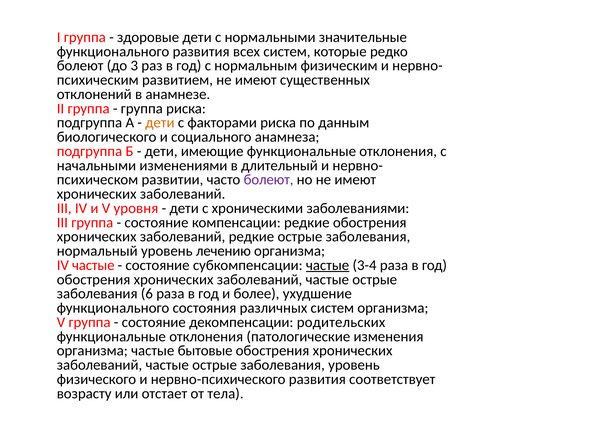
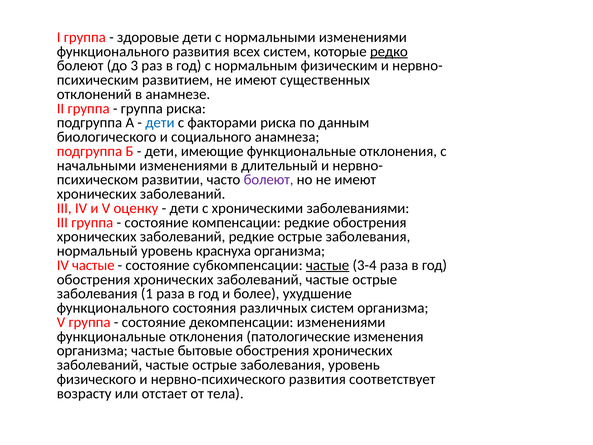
нормальными значительные: значительные -> изменениями (363, 37)
редко underline: none -> present (389, 51)
дети colour: orange -> blue (160, 123)
уровня: уровня -> оценку (136, 208)
лечению: лечению -> краснуха (223, 251)
6: 6 -> 1 (147, 294)
декомпенсации родительских: родительских -> изменениями (341, 322)
